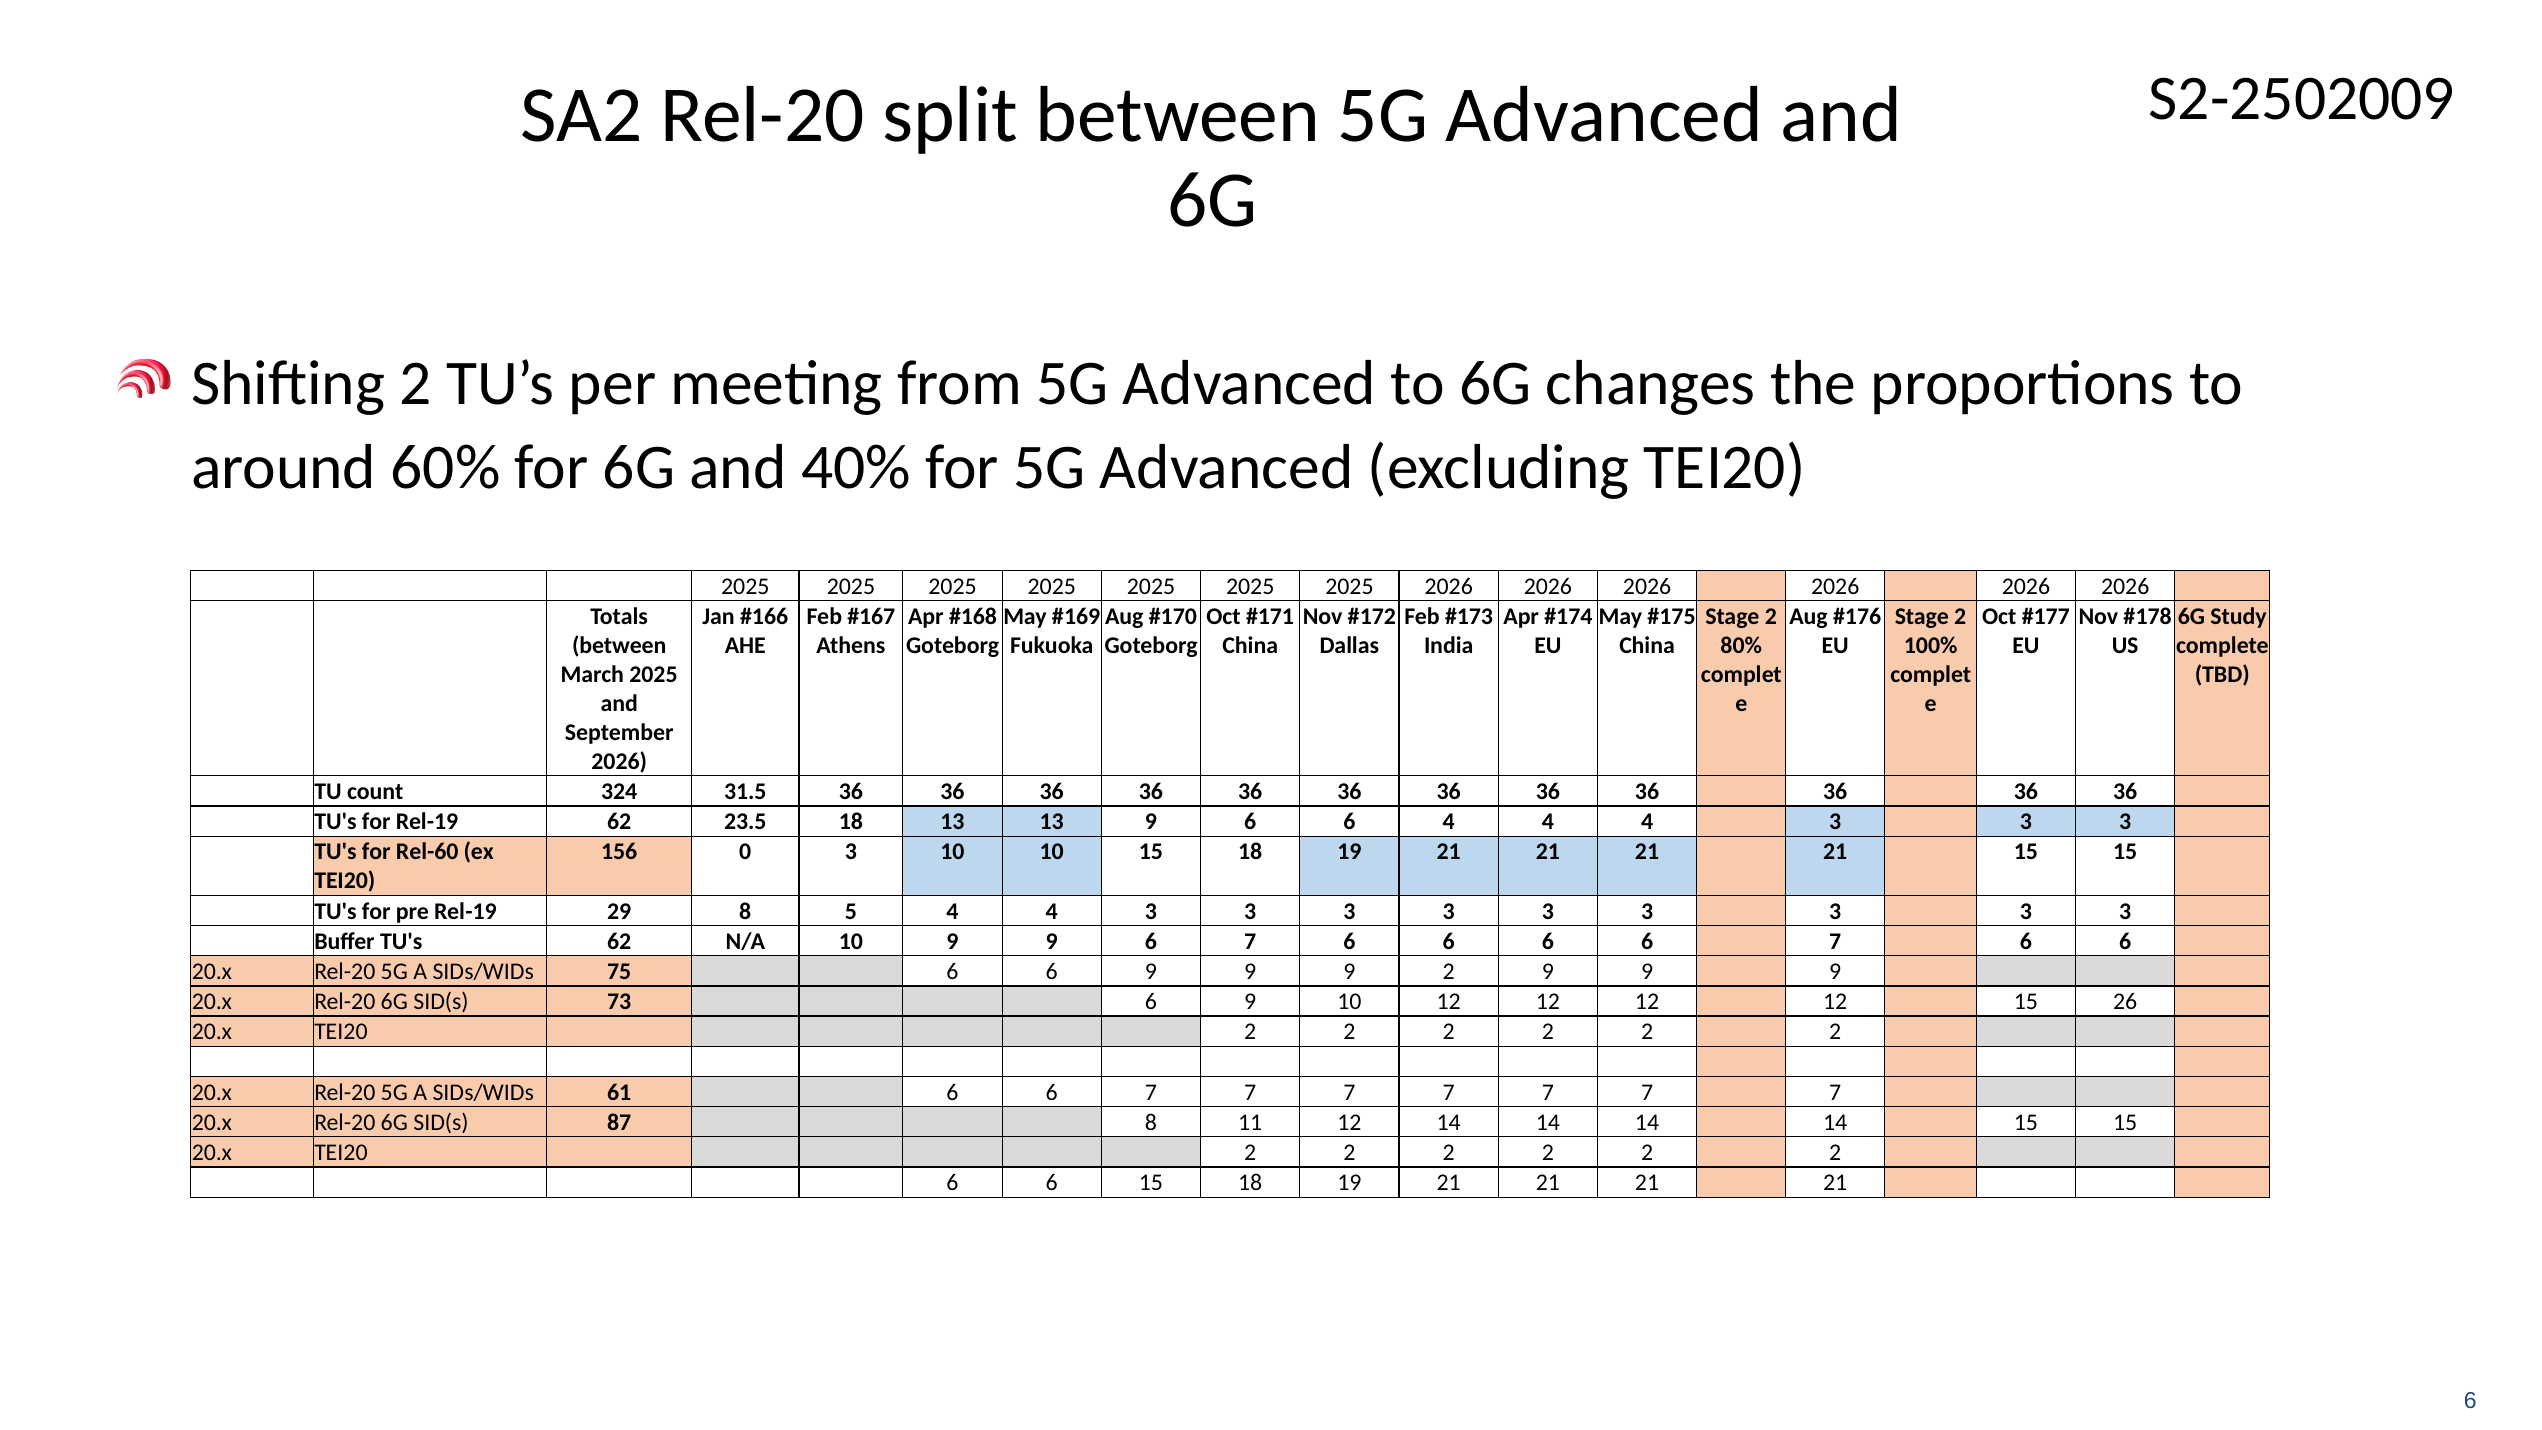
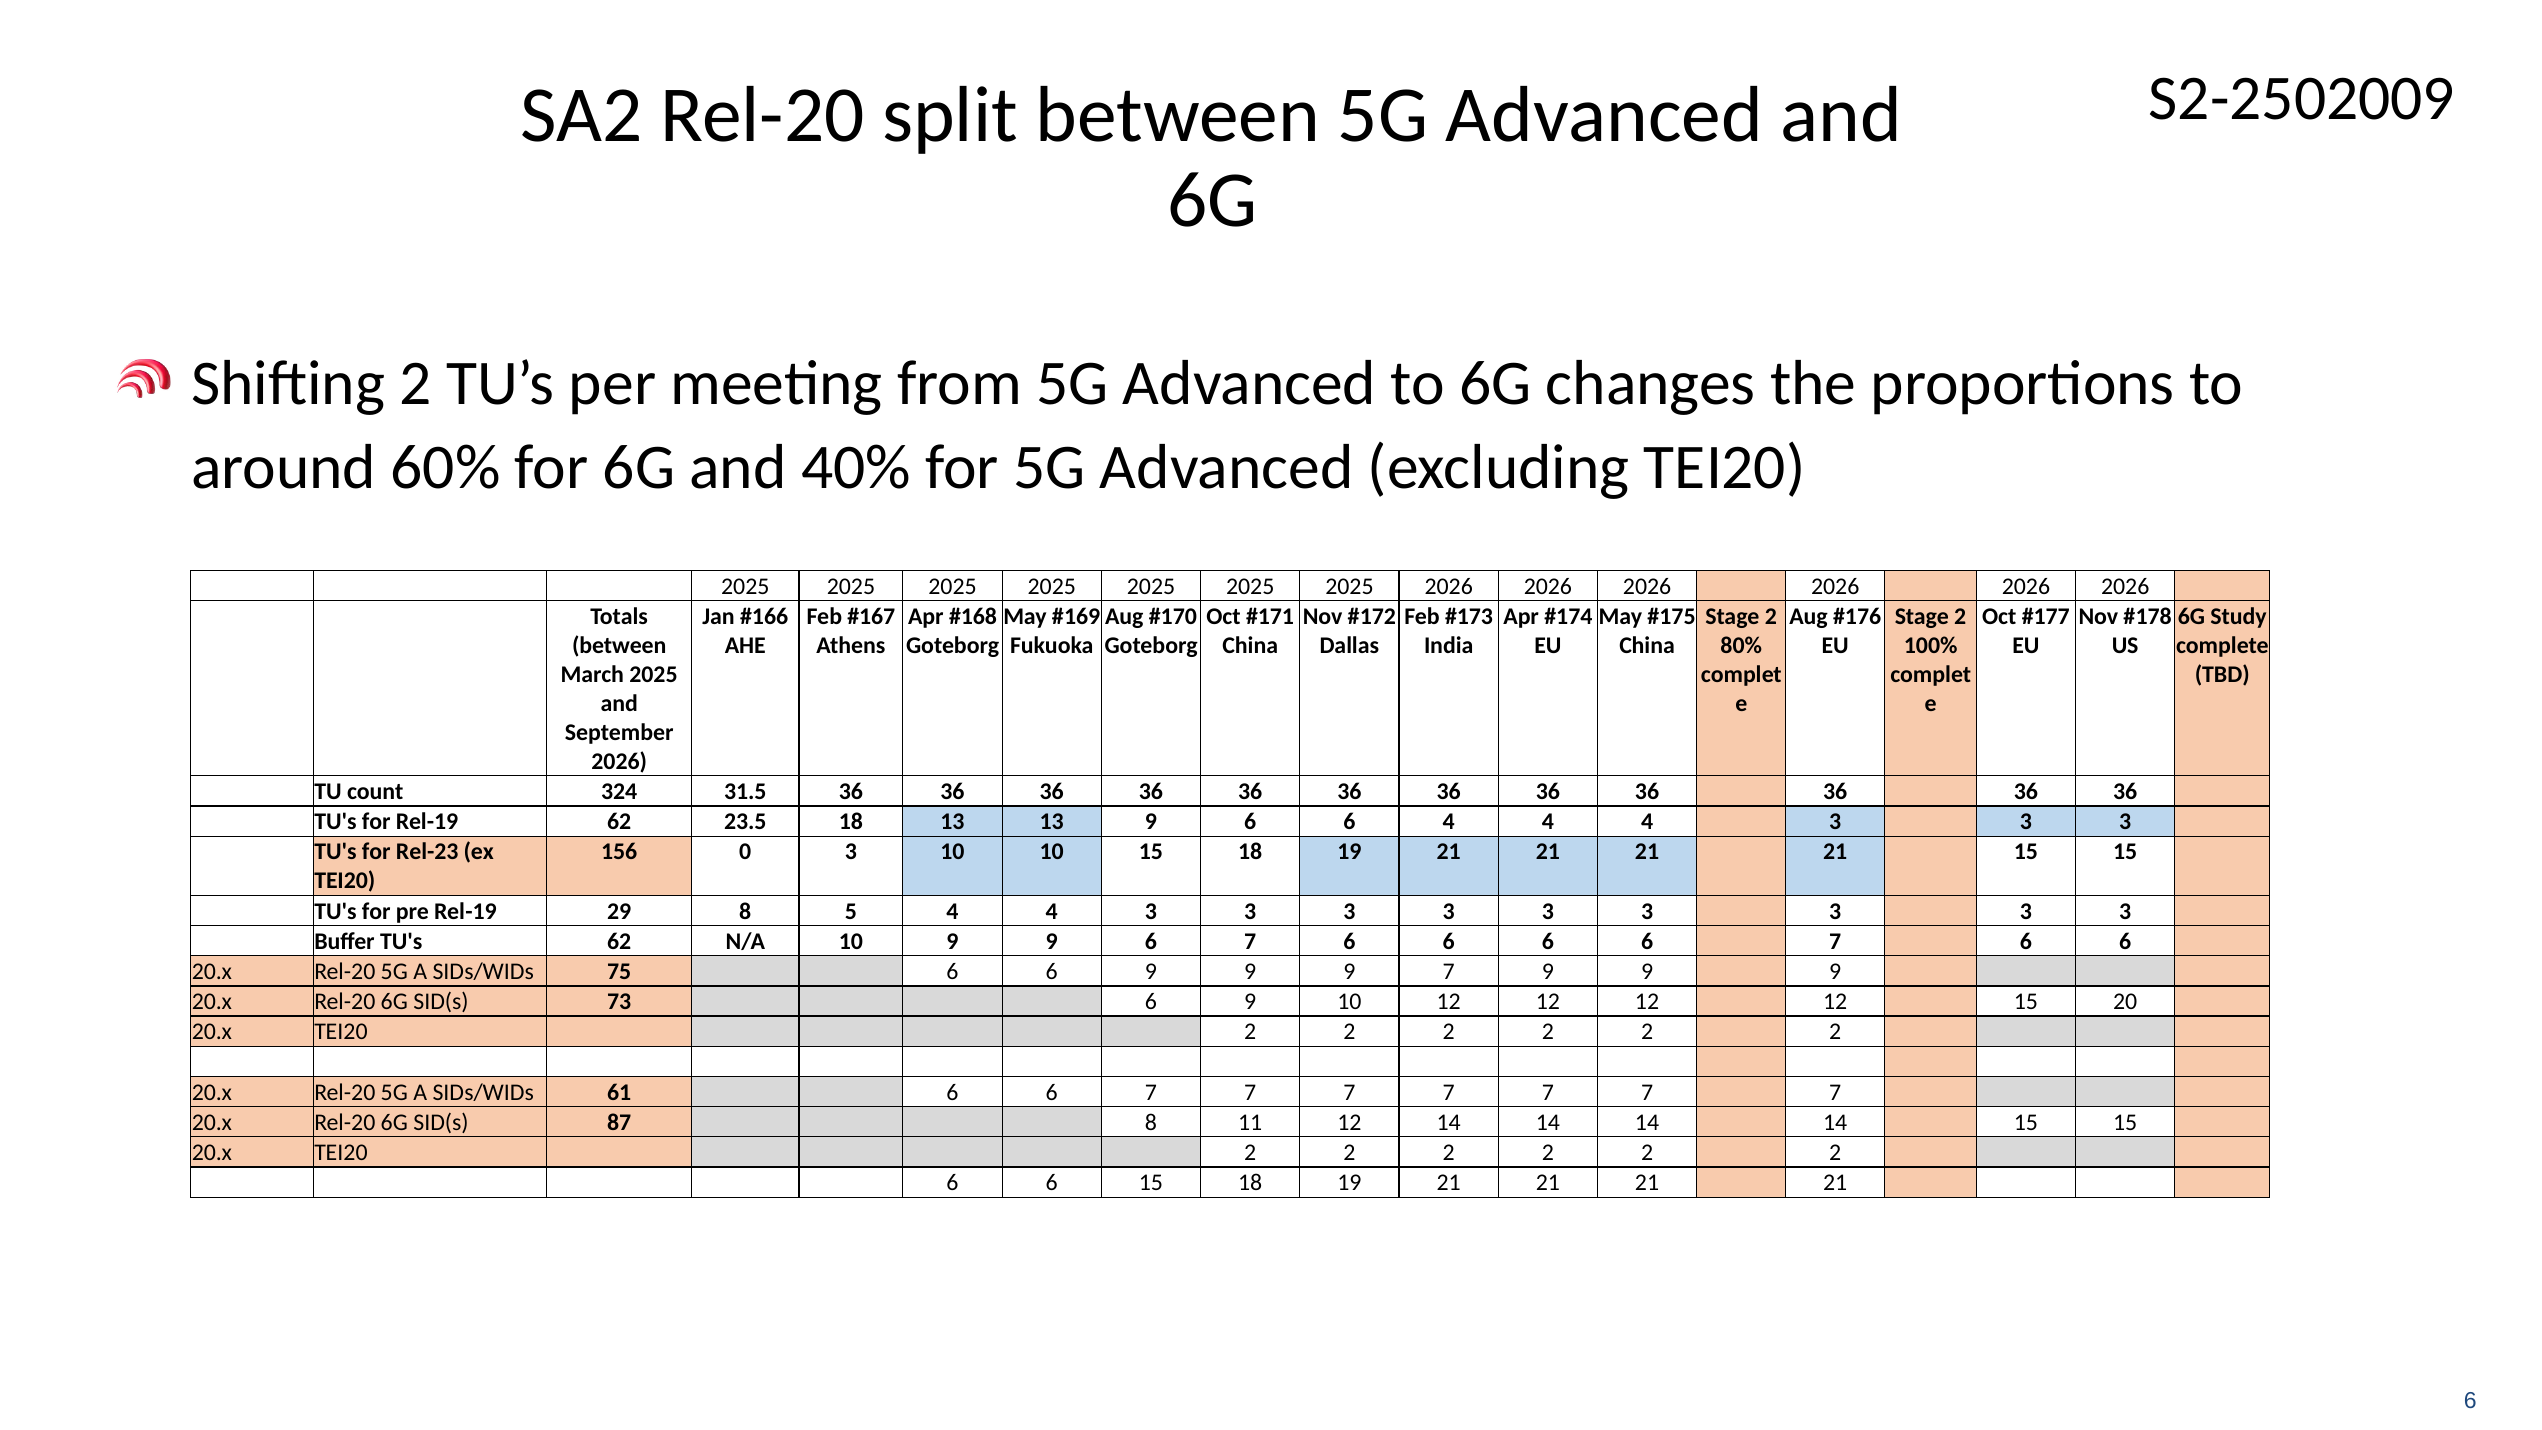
Rel-60: Rel-60 -> Rel-23 (427, 852)
9 2: 2 -> 7 (1449, 971)
26: 26 -> 20 (2125, 1002)
